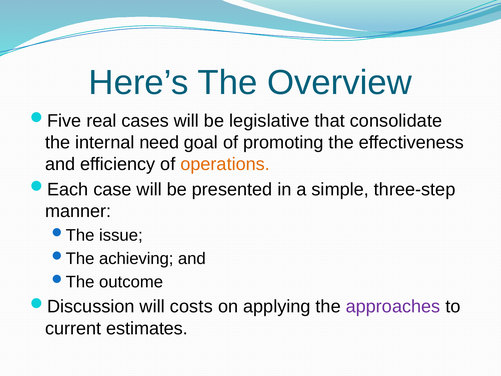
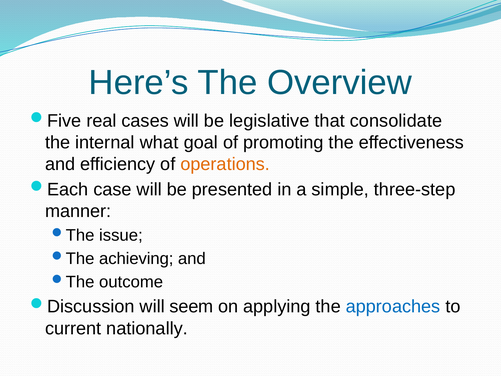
need: need -> what (159, 142)
costs: costs -> seem (191, 306)
approaches colour: purple -> blue (393, 306)
estimates: estimates -> nationally (147, 328)
